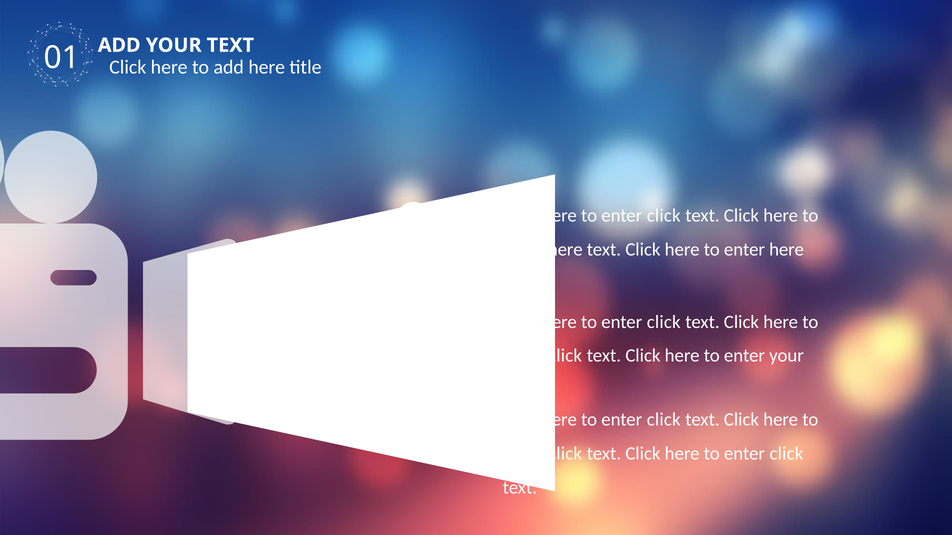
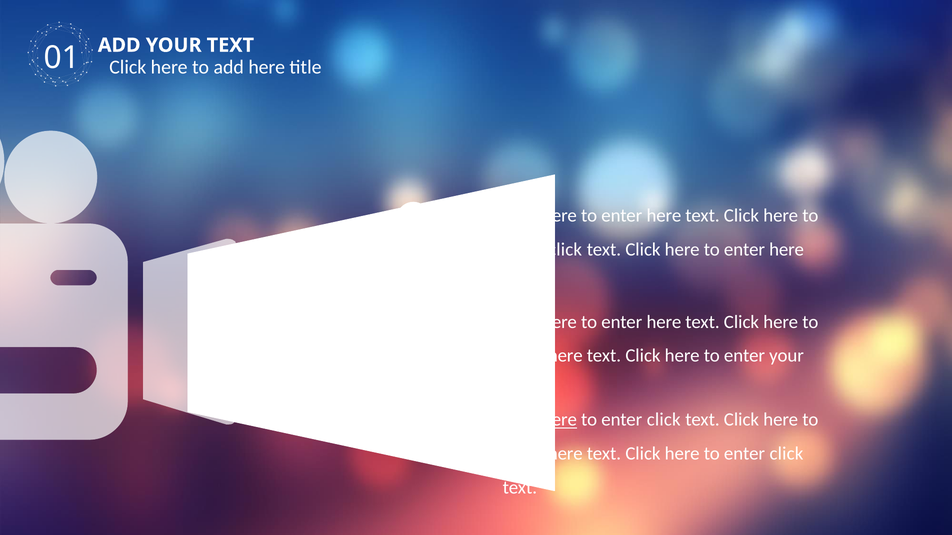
click: click -> here (664, 216)
here: here -> click (565, 250)
click: click -> here (664, 322)
click: click -> here (565, 356)
here underline: none -> present (559, 420)
click: click -> here (565, 454)
